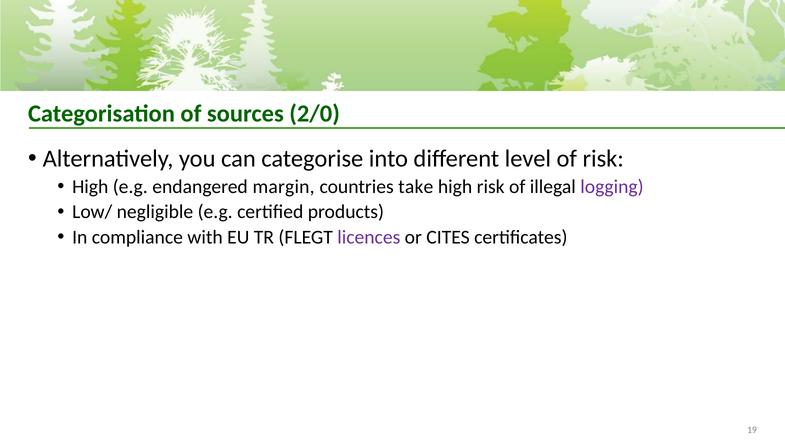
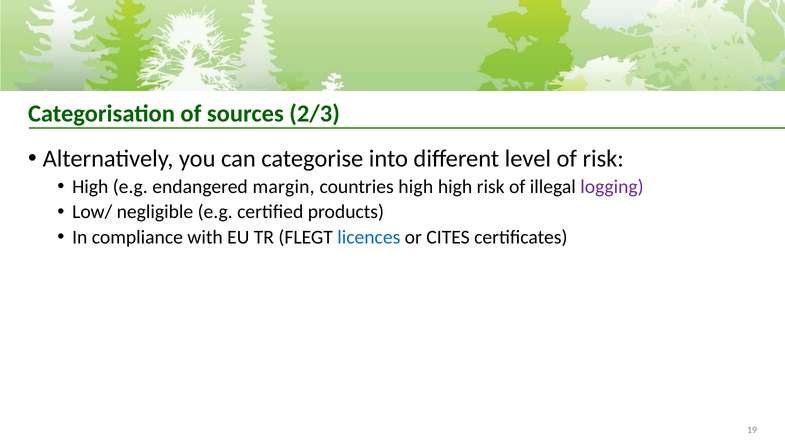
2/0: 2/0 -> 2/3 (315, 114)
countries take: take -> high (416, 187)
licences colour: purple -> blue (369, 238)
